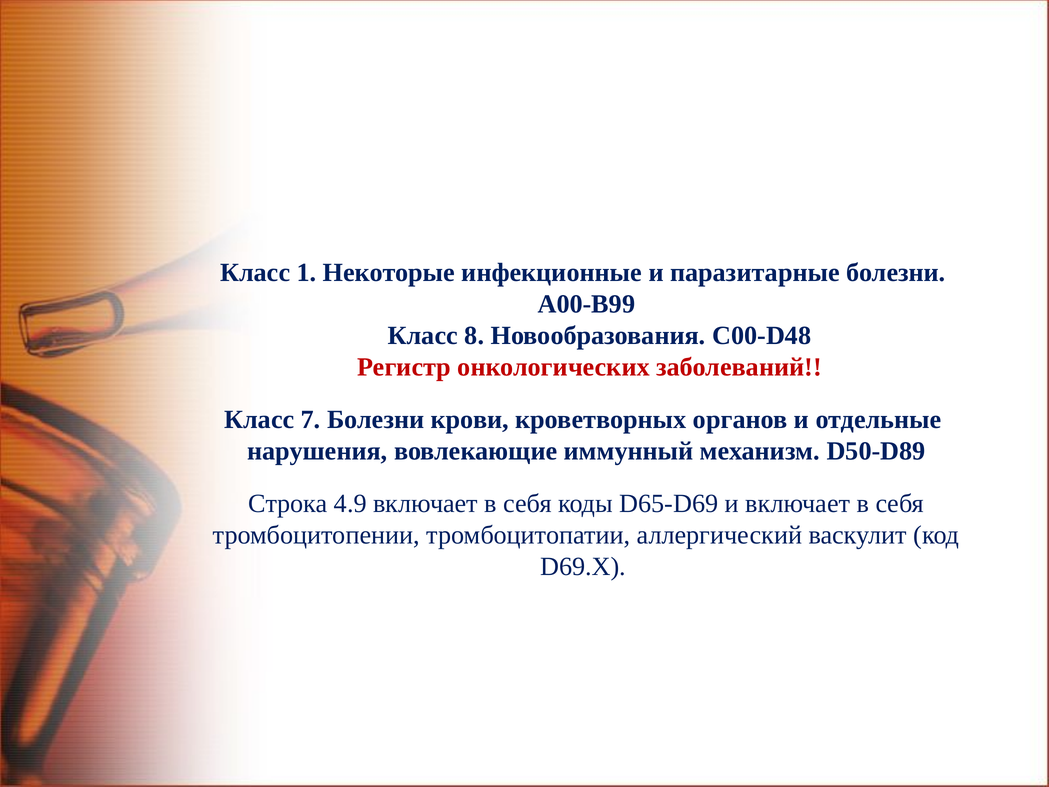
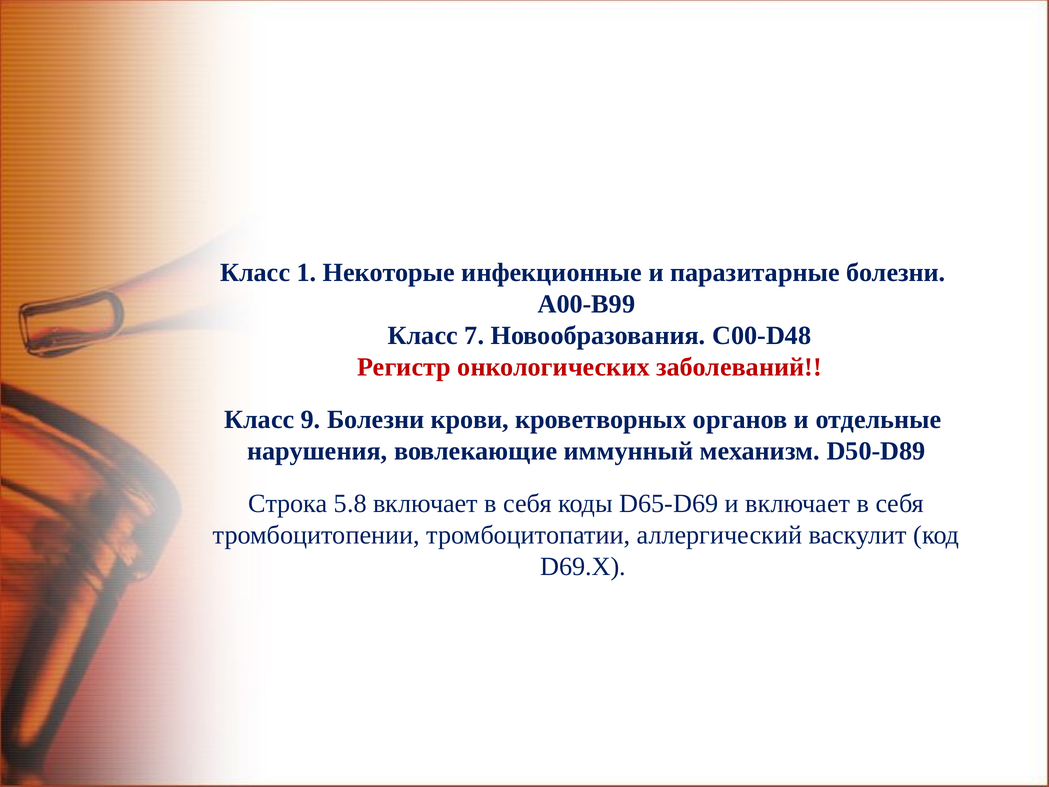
8: 8 -> 7 (474, 335)
7: 7 -> 9 (311, 419)
4.9: 4.9 -> 5.8 (350, 503)
